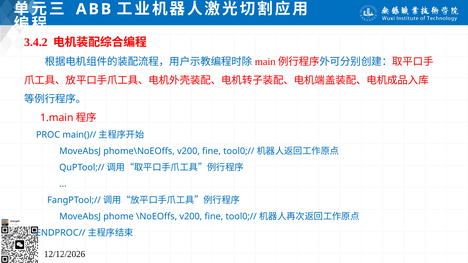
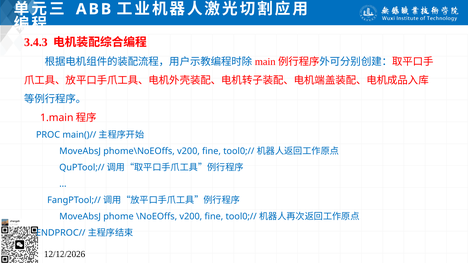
3.4.2: 3.4.2 -> 3.4.3 (36, 42)
